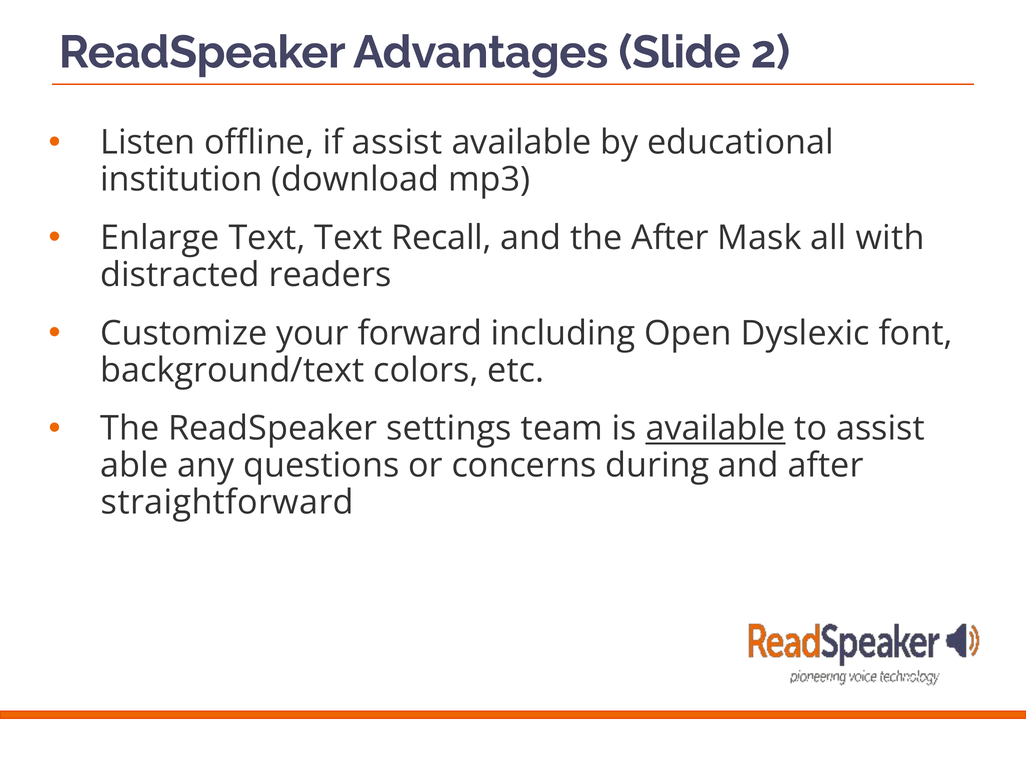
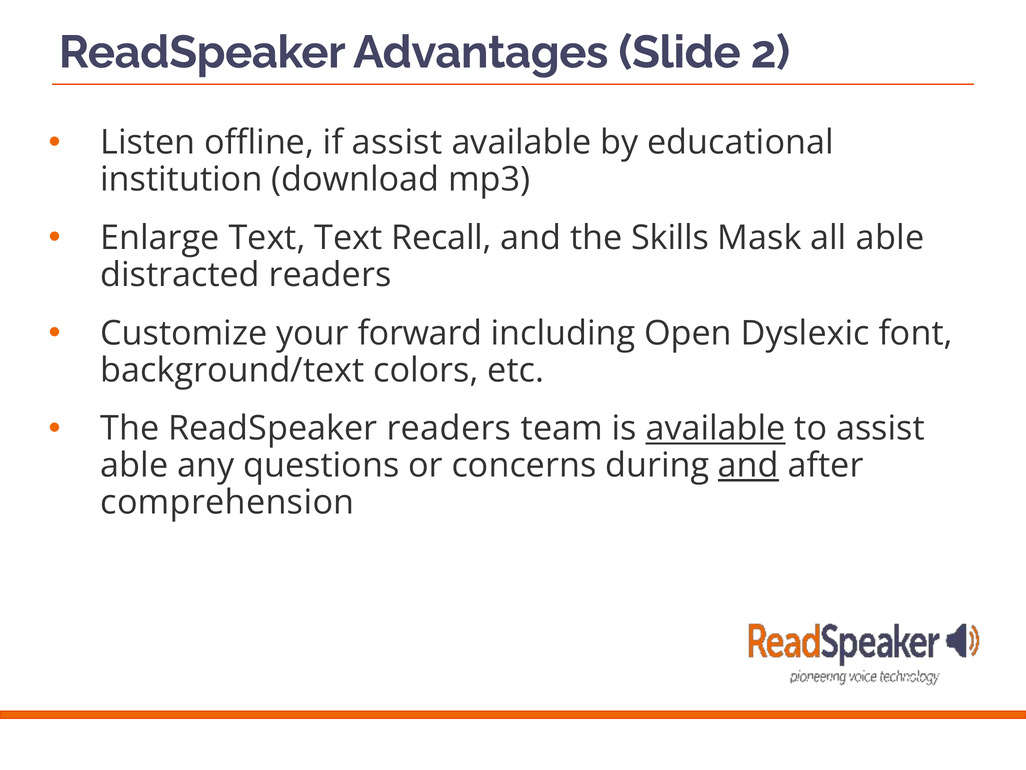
the After: After -> Skills (670, 238)
all with: with -> able (890, 238)
ReadSpeaker settings: settings -> readers (449, 428)
and underline: none -> present (748, 465)
straightforward: straightforward -> comprehension (227, 502)
